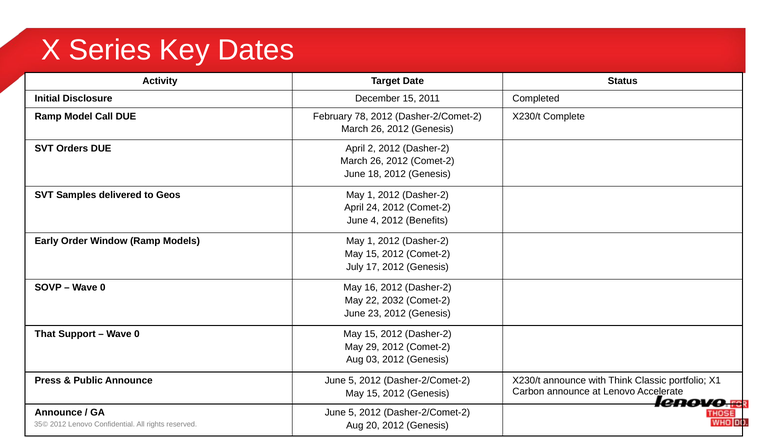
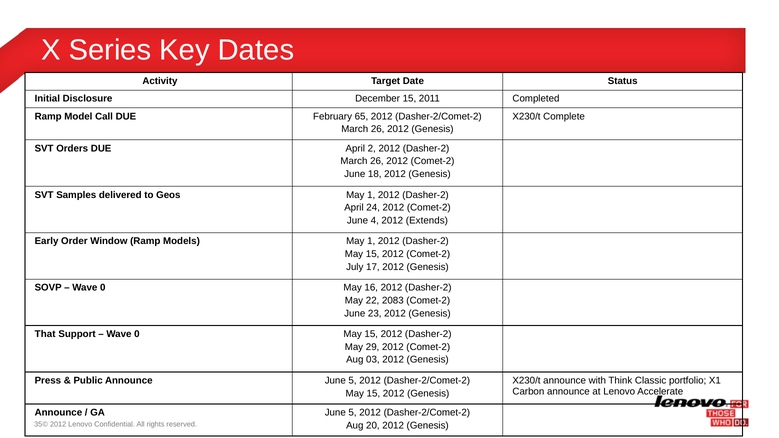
78: 78 -> 65 (361, 116)
Benefits: Benefits -> Extends (427, 221)
2032: 2032 -> 2083 (393, 301)
